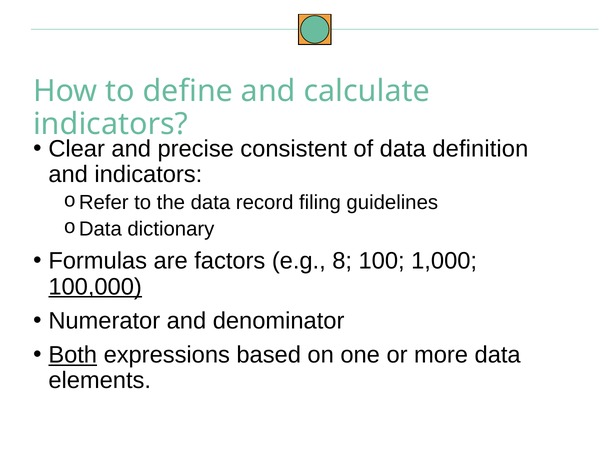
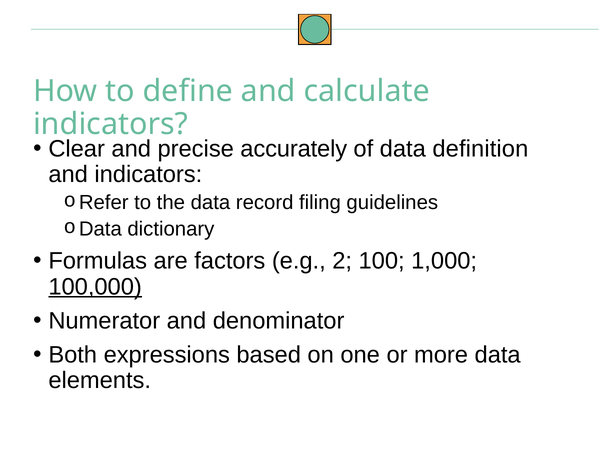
consistent: consistent -> accurately (294, 149)
8: 8 -> 2 (342, 261)
Both underline: present -> none (73, 355)
